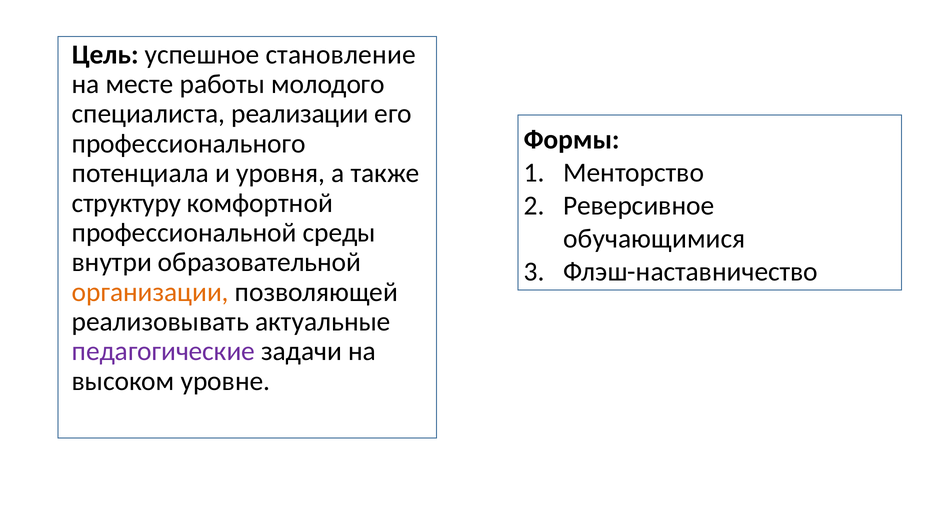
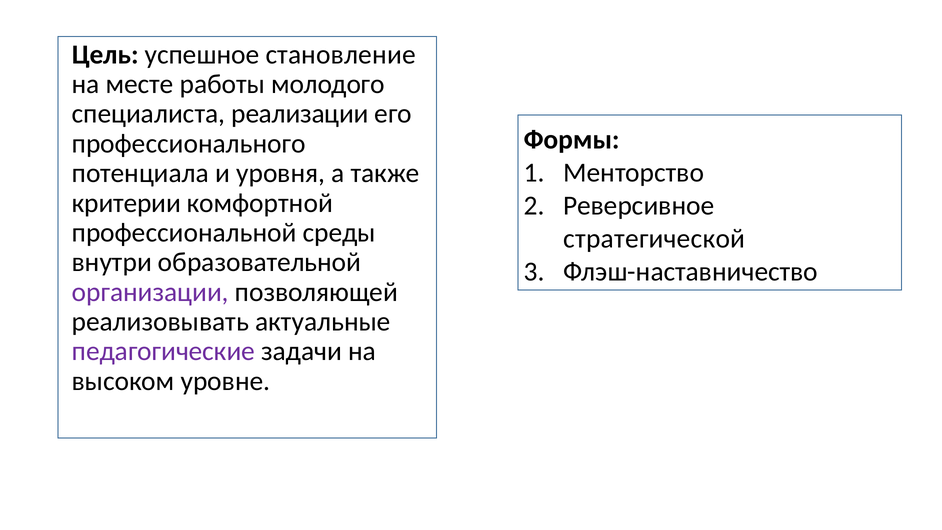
структуру: структуру -> критерии (126, 203)
обучающимися: обучающимися -> стратегической (654, 239)
организации colour: orange -> purple (150, 292)
